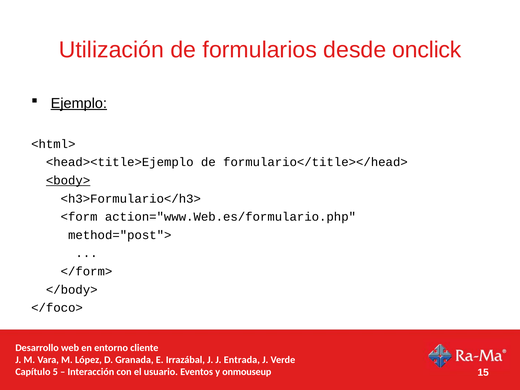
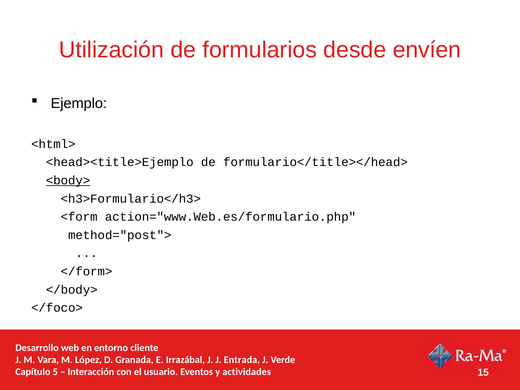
onclick: onclick -> envíen (427, 50)
Ejemplo underline: present -> none (79, 103)
onmouseup: onmouseup -> actividades (247, 372)
